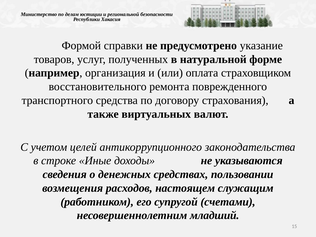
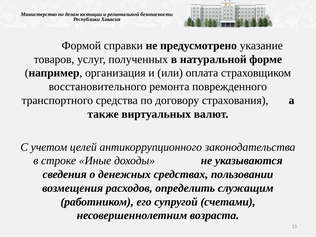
настоящем: настоящем -> определить (185, 188)
младший: младший -> возраста (214, 215)
